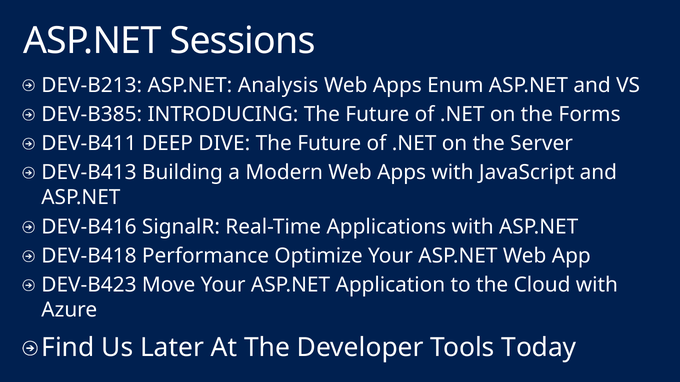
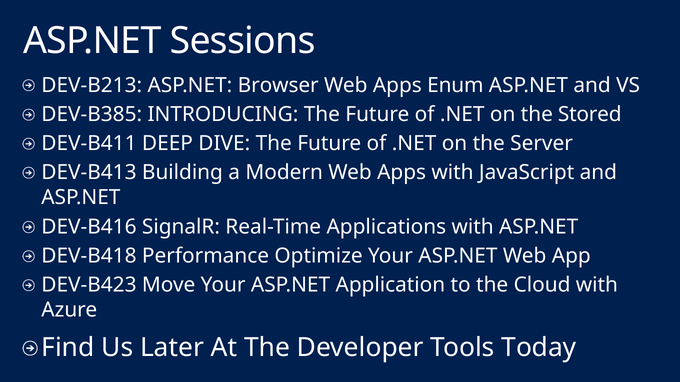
Analysis: Analysis -> Browser (278, 85)
Forms: Forms -> Stored (590, 114)
